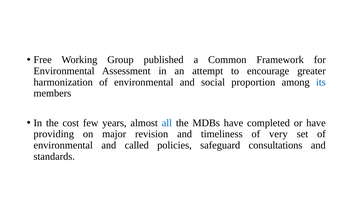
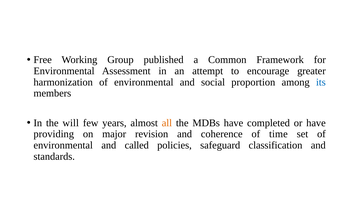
cost: cost -> will (71, 123)
all colour: blue -> orange (167, 123)
timeliness: timeliness -> coherence (222, 134)
very: very -> time (278, 134)
consultations: consultations -> classification (276, 145)
